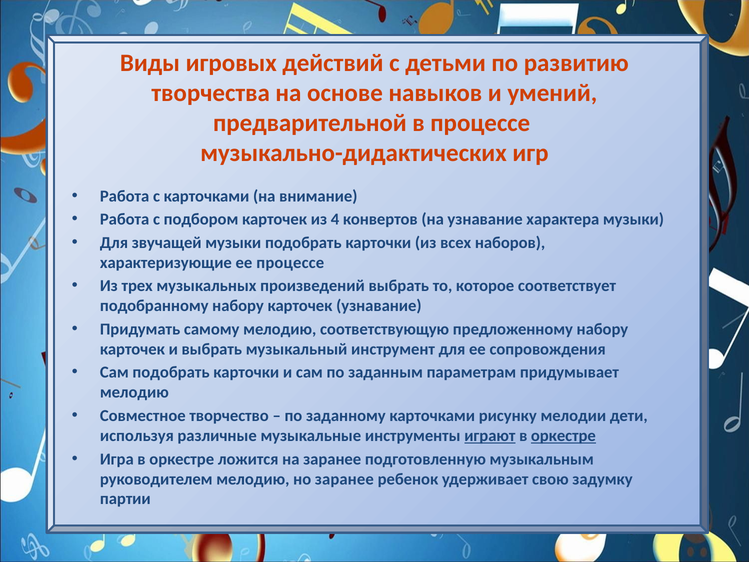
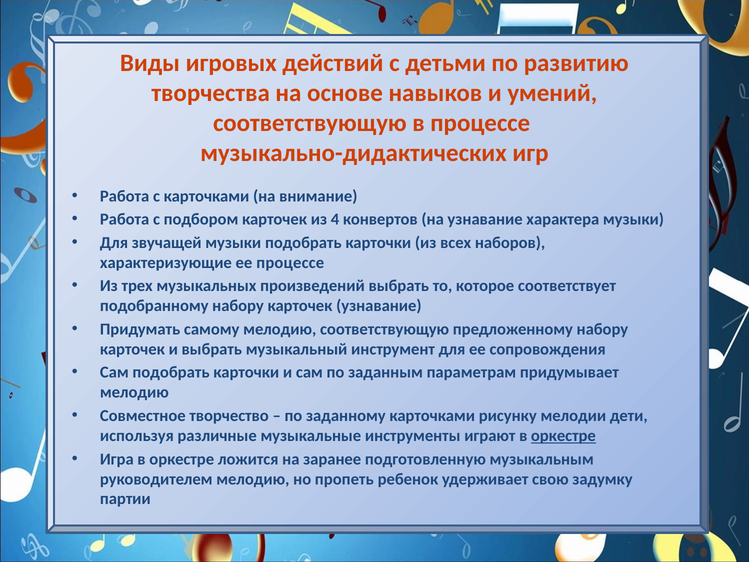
предварительной: предварительной -> соответствующую (310, 123)
играют underline: present -> none (490, 436)
но заранее: заранее -> пропеть (344, 479)
